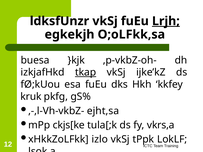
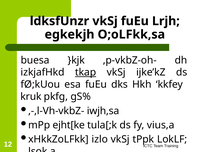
Lrjh underline: present -> none (166, 21)
ejht,sa: ejht,sa -> iwjh,sa (103, 111)
ckjs[ke: ckjs[ke -> ejht[ke (69, 125)
vkrs,a: vkrs,a -> vius,a (161, 125)
